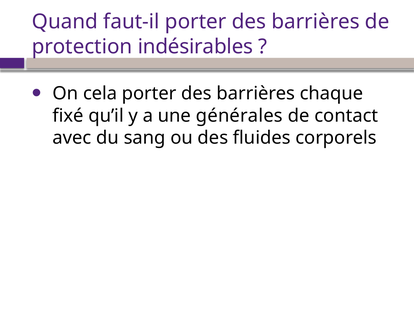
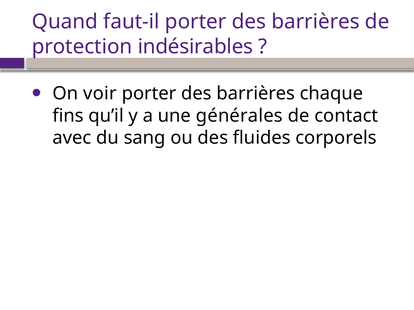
cela: cela -> voir (100, 94)
fixé: fixé -> fins (68, 116)
